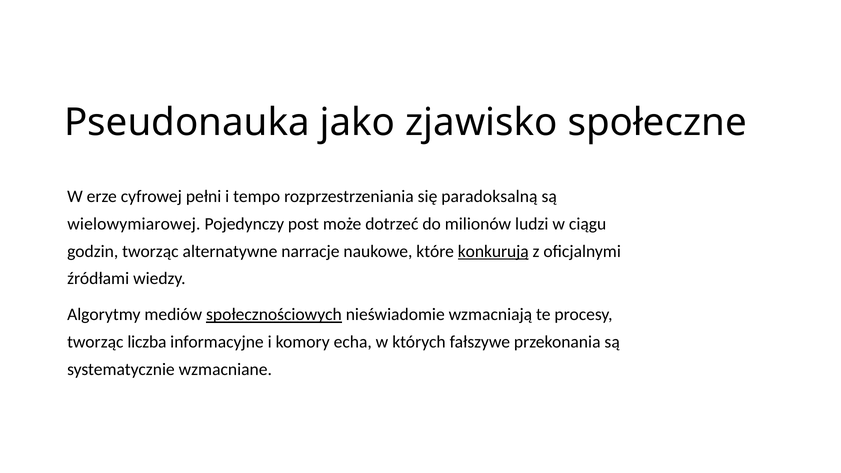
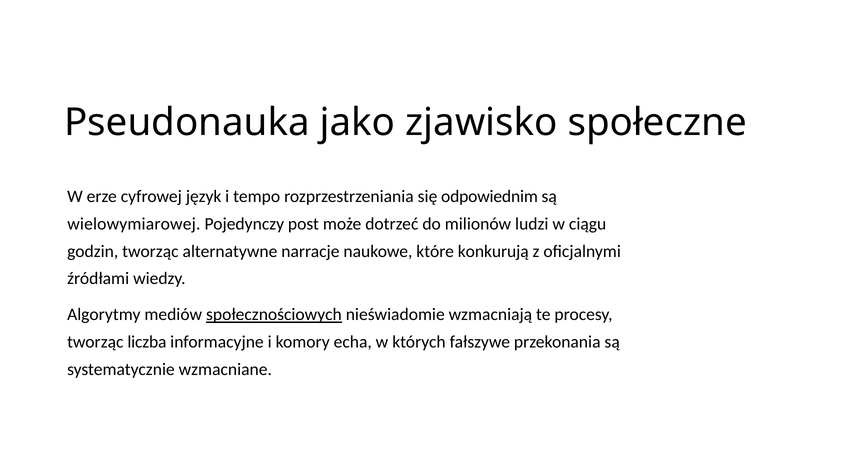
pełni: pełni -> język (204, 197)
paradoksalną: paradoksalną -> odpowiednim (489, 197)
konkurują underline: present -> none (493, 251)
